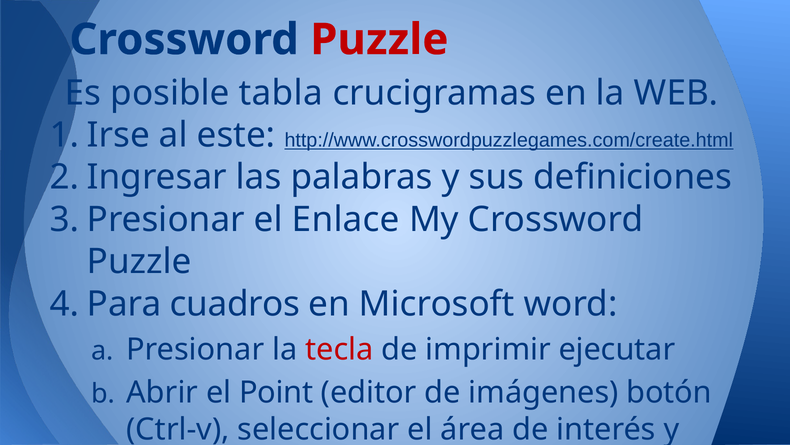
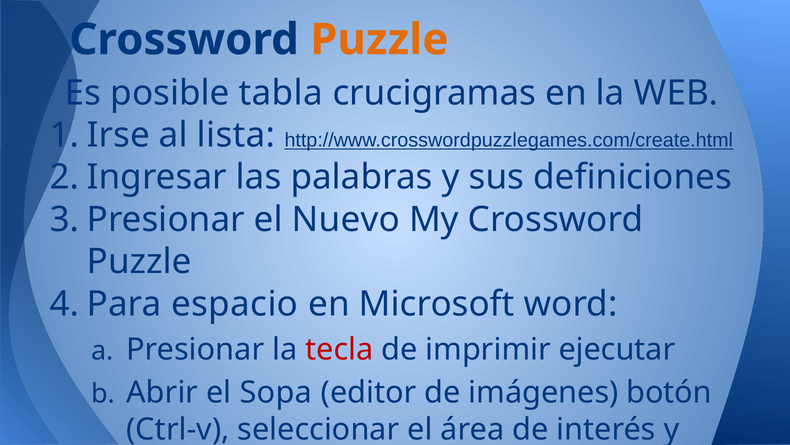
Puzzle colour: red -> orange (379, 40)
este: este -> lista (236, 135)
Enlace: Enlace -> Nuevo (346, 219)
cuadros: cuadros -> espacio (235, 304)
Point: Point -> Sopa (276, 392)
